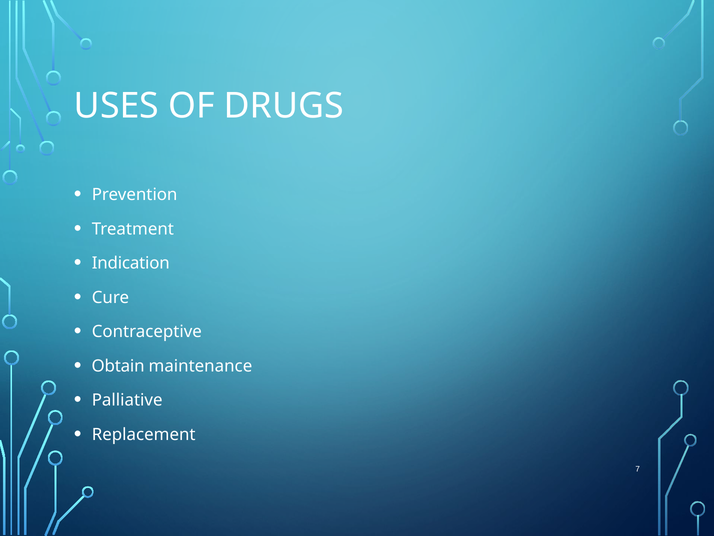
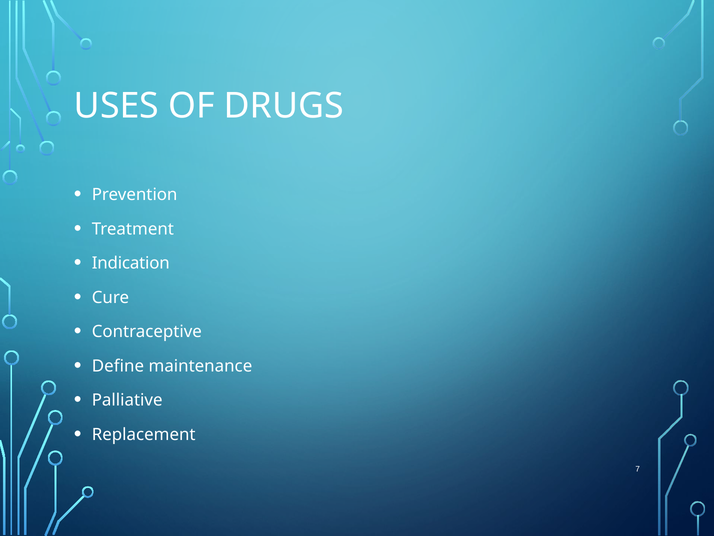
Obtain: Obtain -> Define (118, 366)
